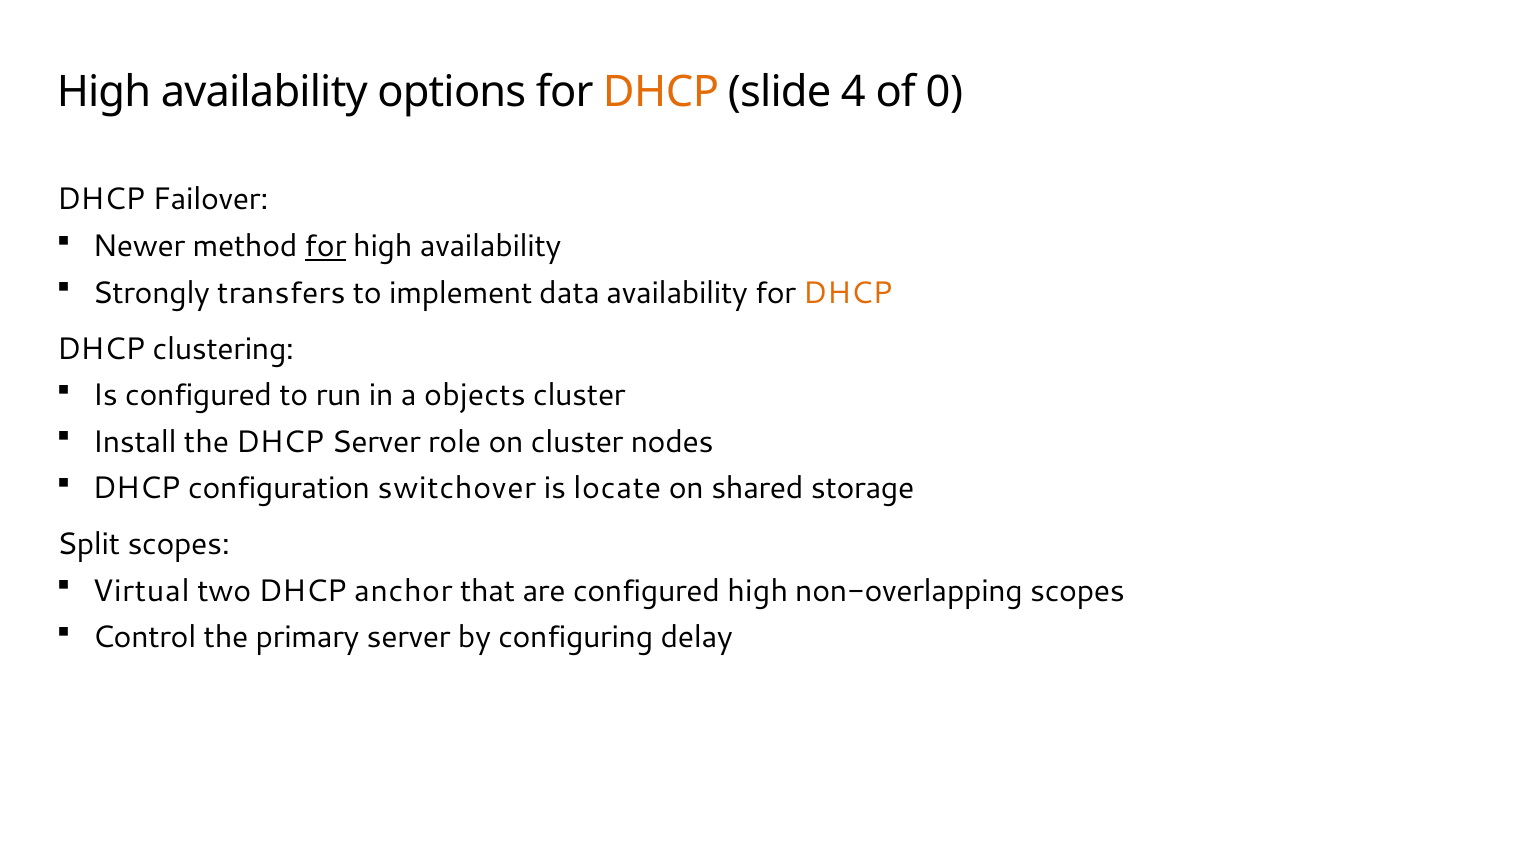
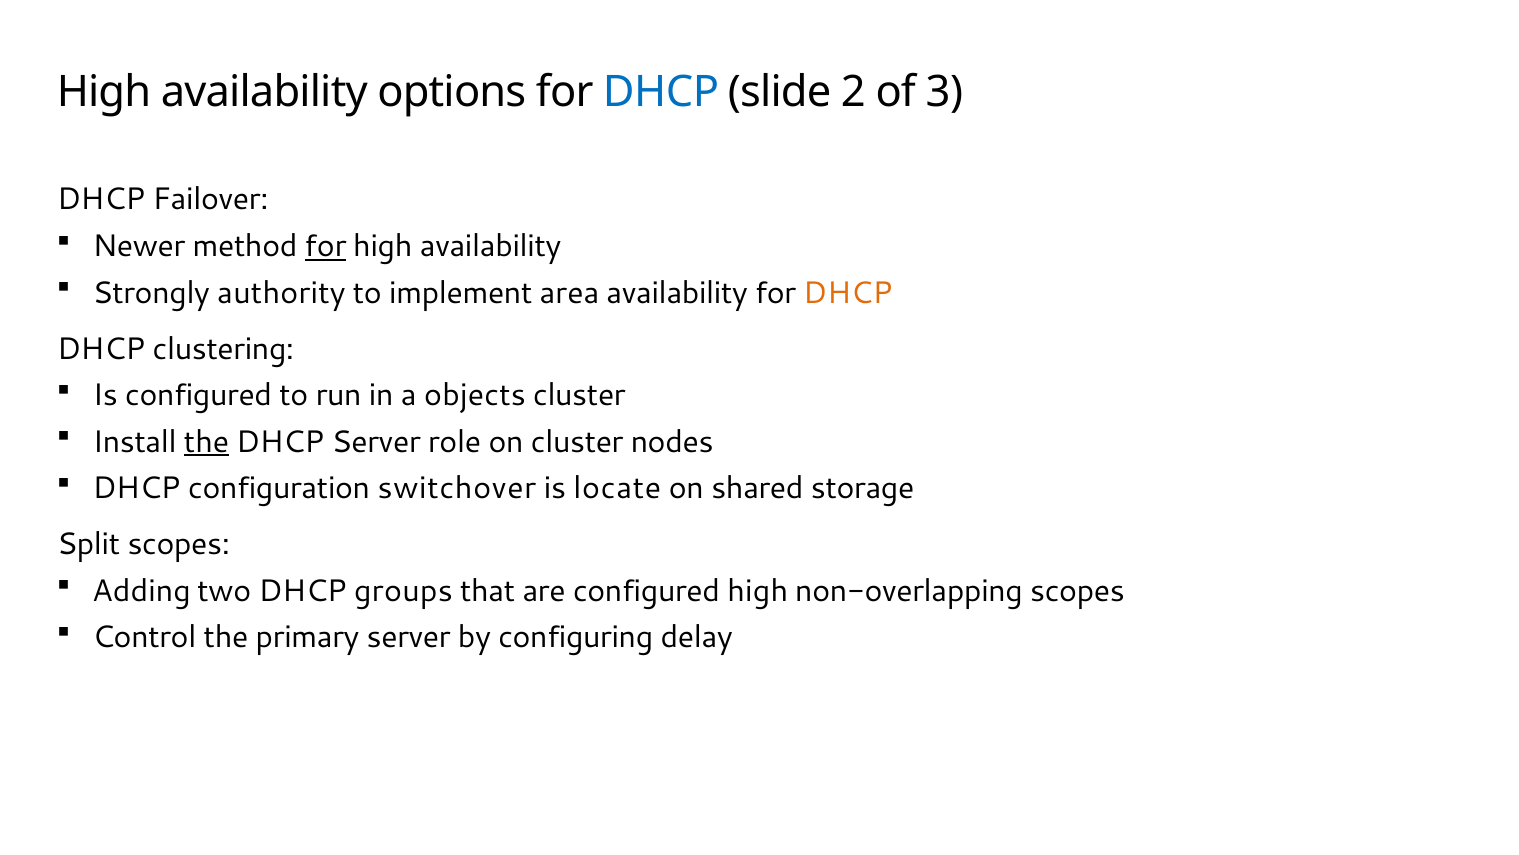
DHCP colour: orange -> blue (661, 93)
4: 4 -> 2 (853, 93)
0: 0 -> 3 (944, 93)
transfers: transfers -> authority (281, 293)
data: data -> area (569, 293)
the underline: none -> present (207, 442)
Virtual: Virtual -> Adding (141, 591)
anchor: anchor -> groups (403, 591)
